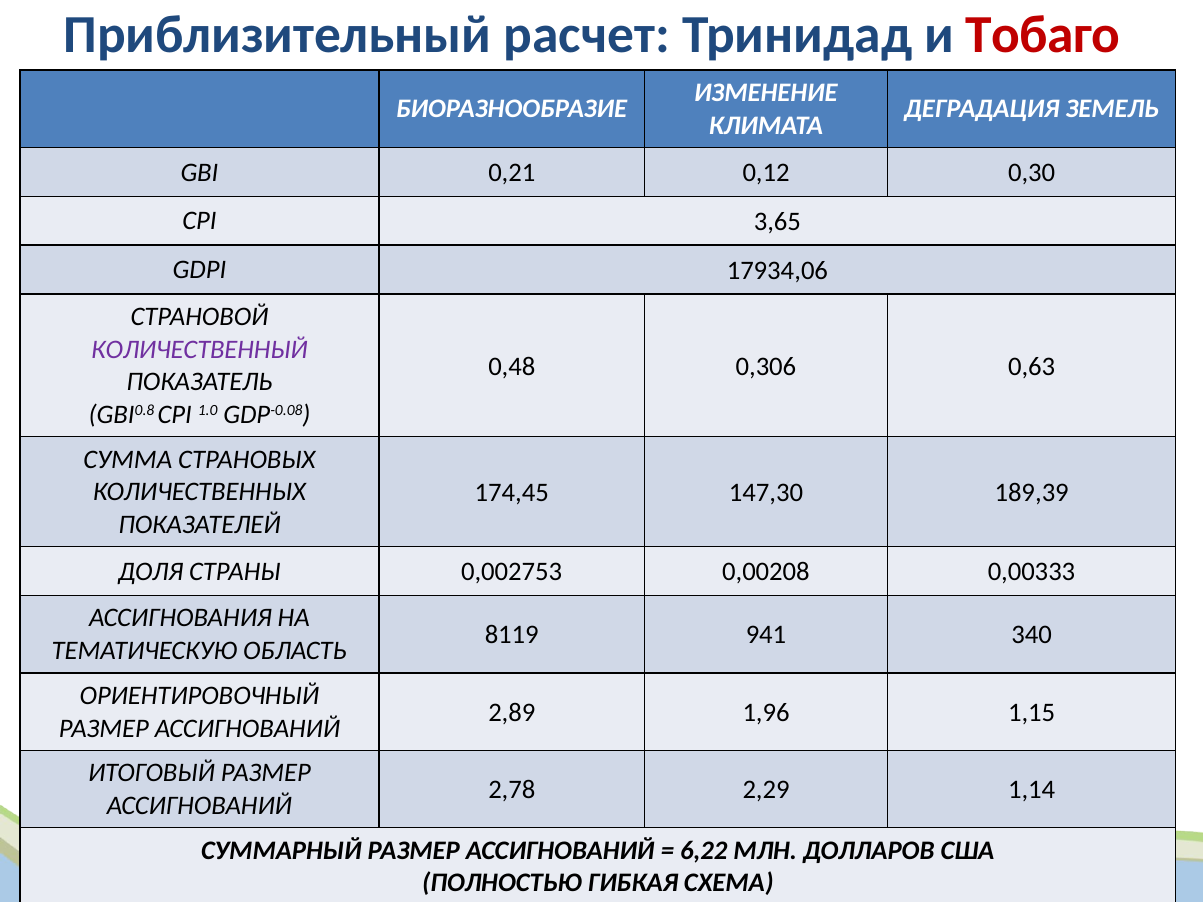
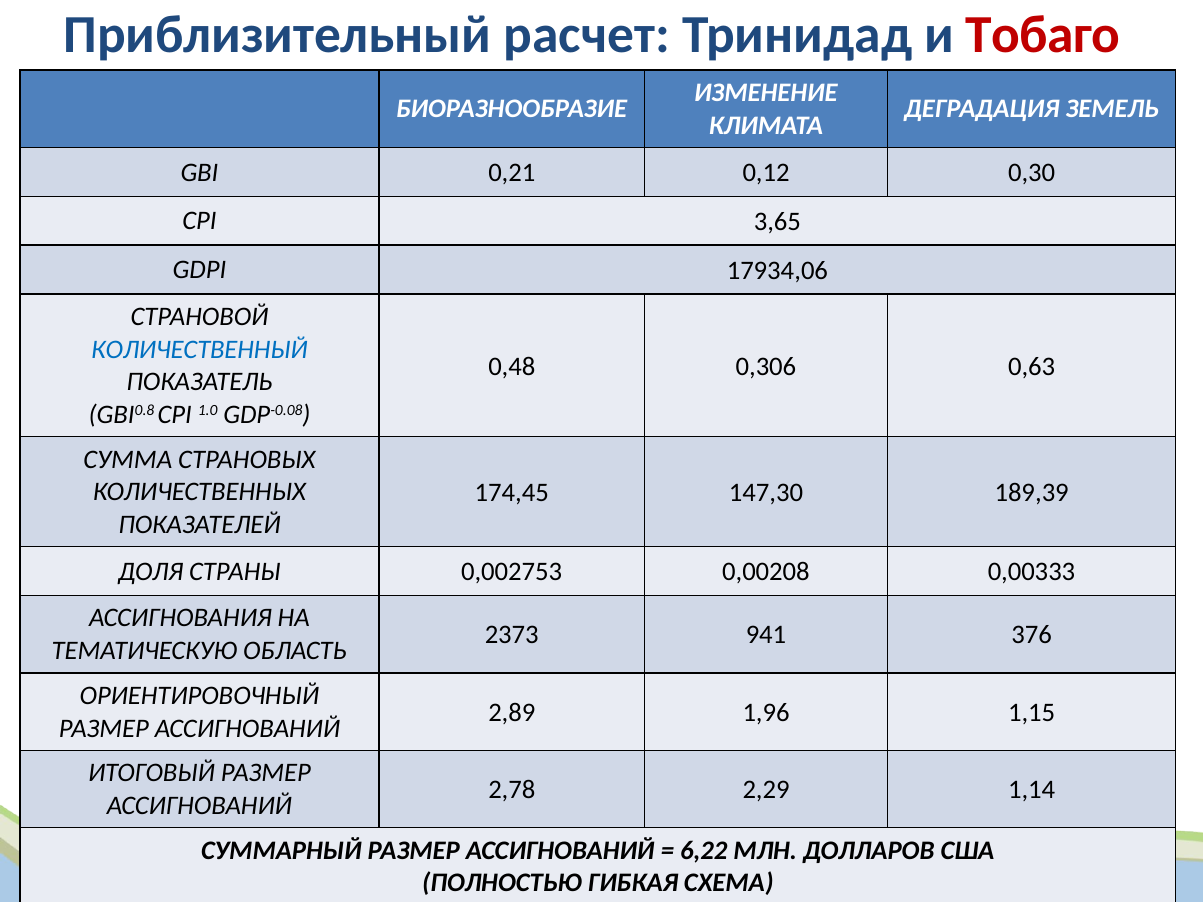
КОЛИЧЕСТВЕННЫЙ colour: purple -> blue (199, 349)
8119: 8119 -> 2373 (512, 635)
340: 340 -> 376 (1032, 635)
